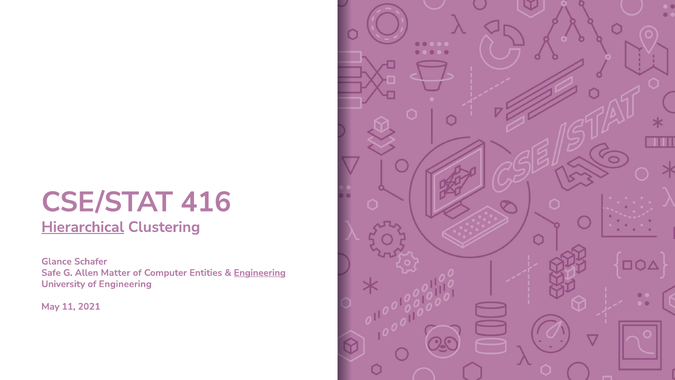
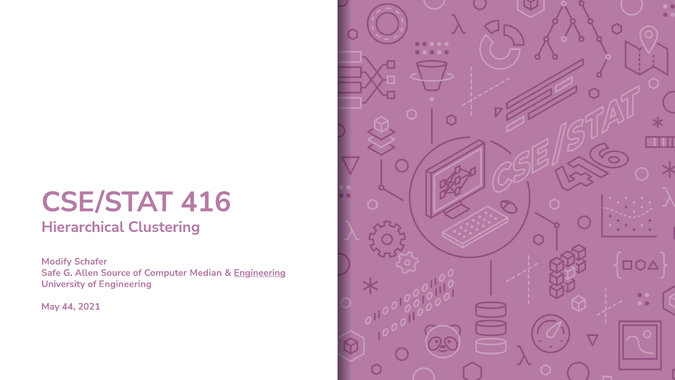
Hierarchical underline: present -> none (83, 227)
Glance: Glance -> Modify (57, 261)
Matter: Matter -> Source (116, 273)
Entities: Entities -> Median (206, 273)
11: 11 -> 44 (69, 306)
